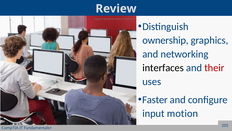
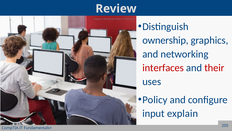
interfaces colour: black -> red (163, 68)
Faster: Faster -> Policy (155, 99)
motion: motion -> explain (183, 113)
